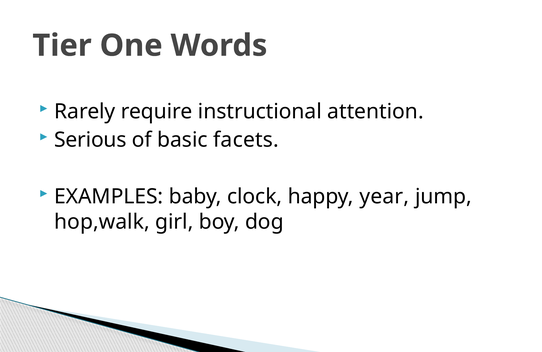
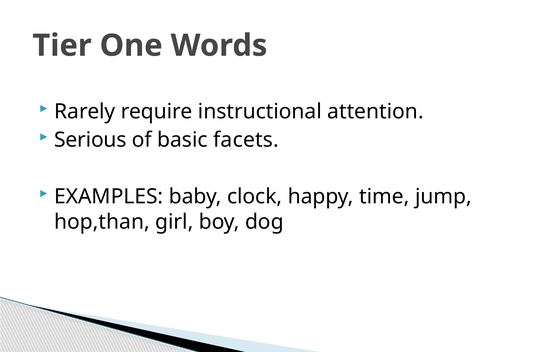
year: year -> time (384, 197)
hop,walk: hop,walk -> hop,than (102, 222)
